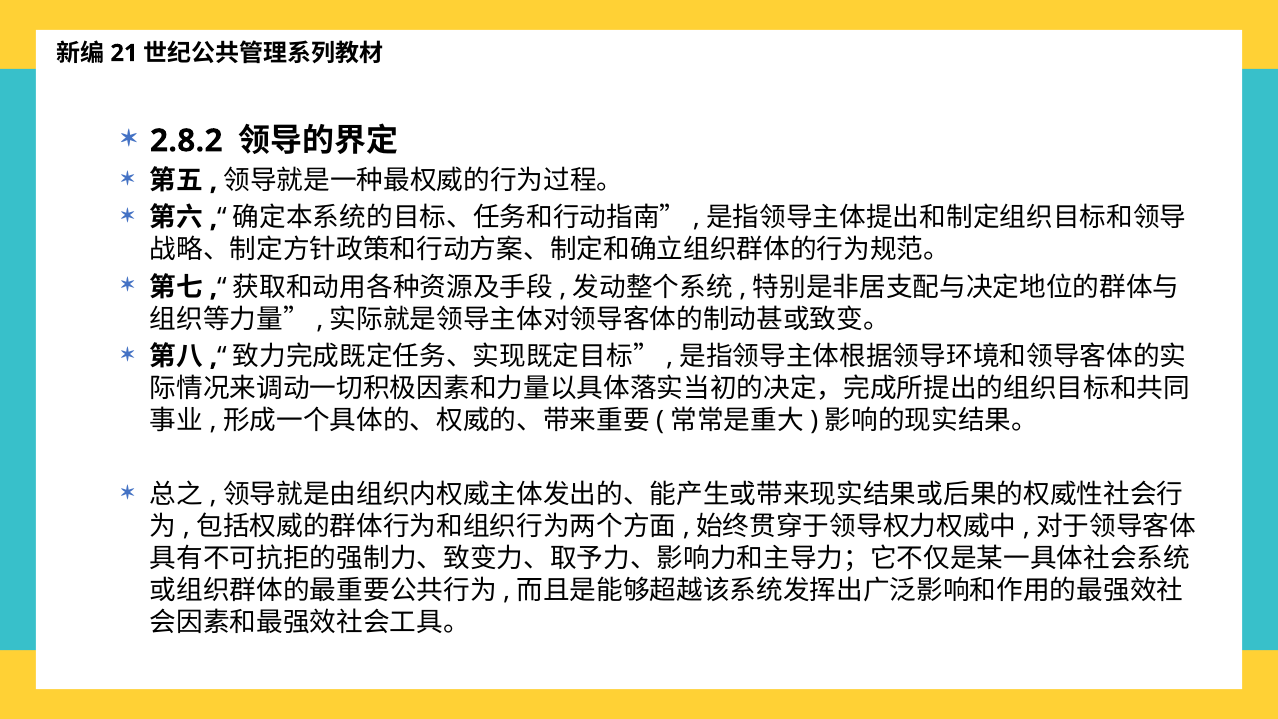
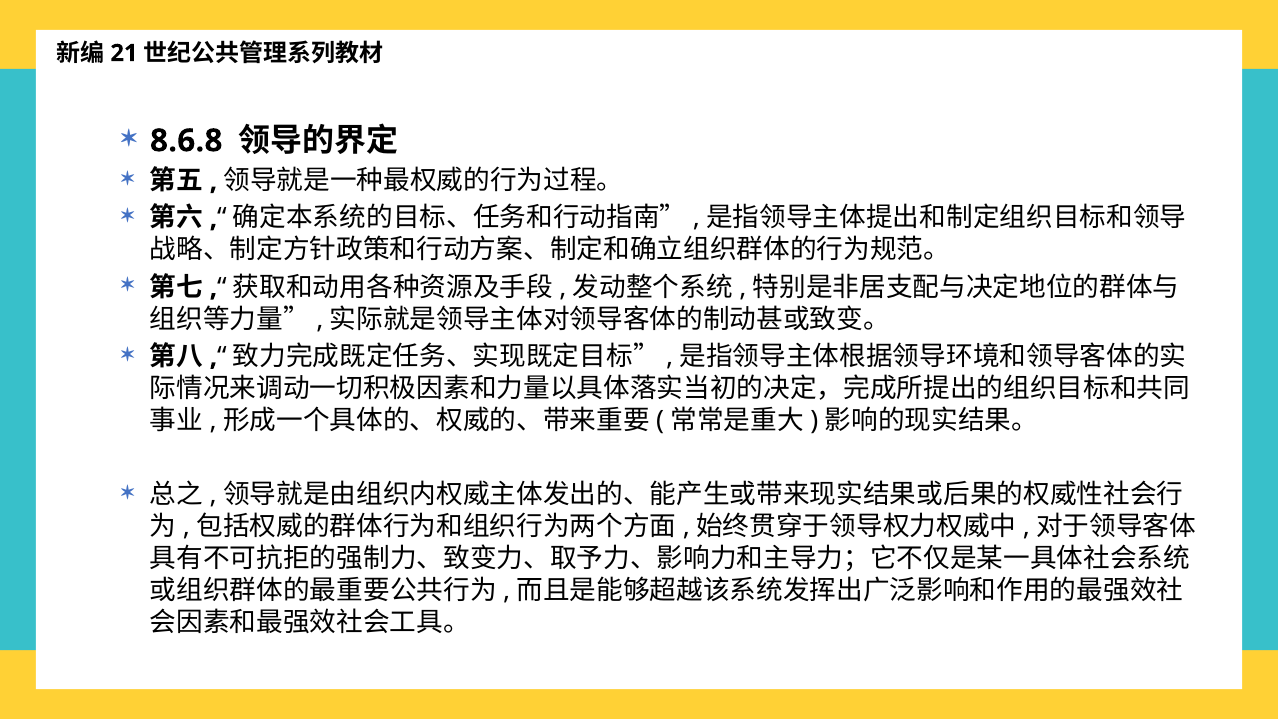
2.8.2: 2.8.2 -> 8.6.8 (186, 141)
